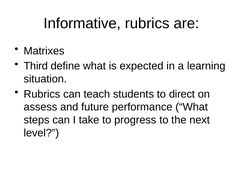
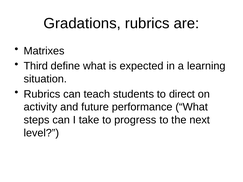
Informative: Informative -> Gradations (82, 24)
assess: assess -> activity (40, 107)
